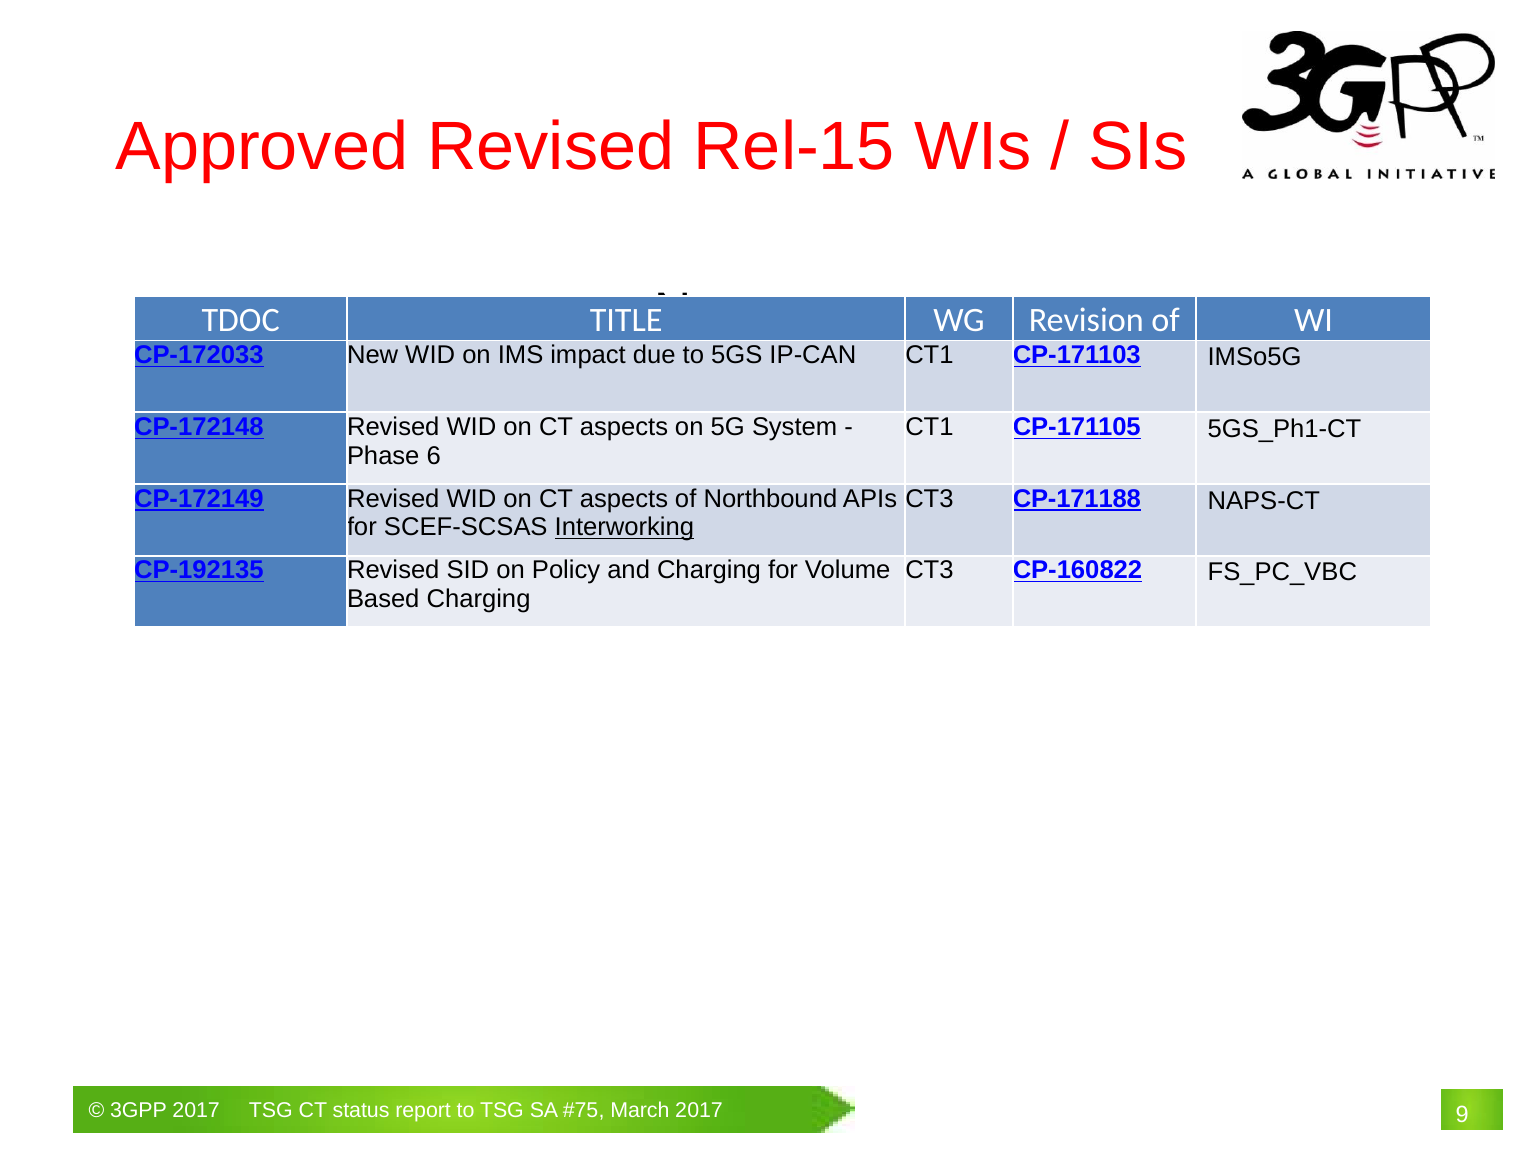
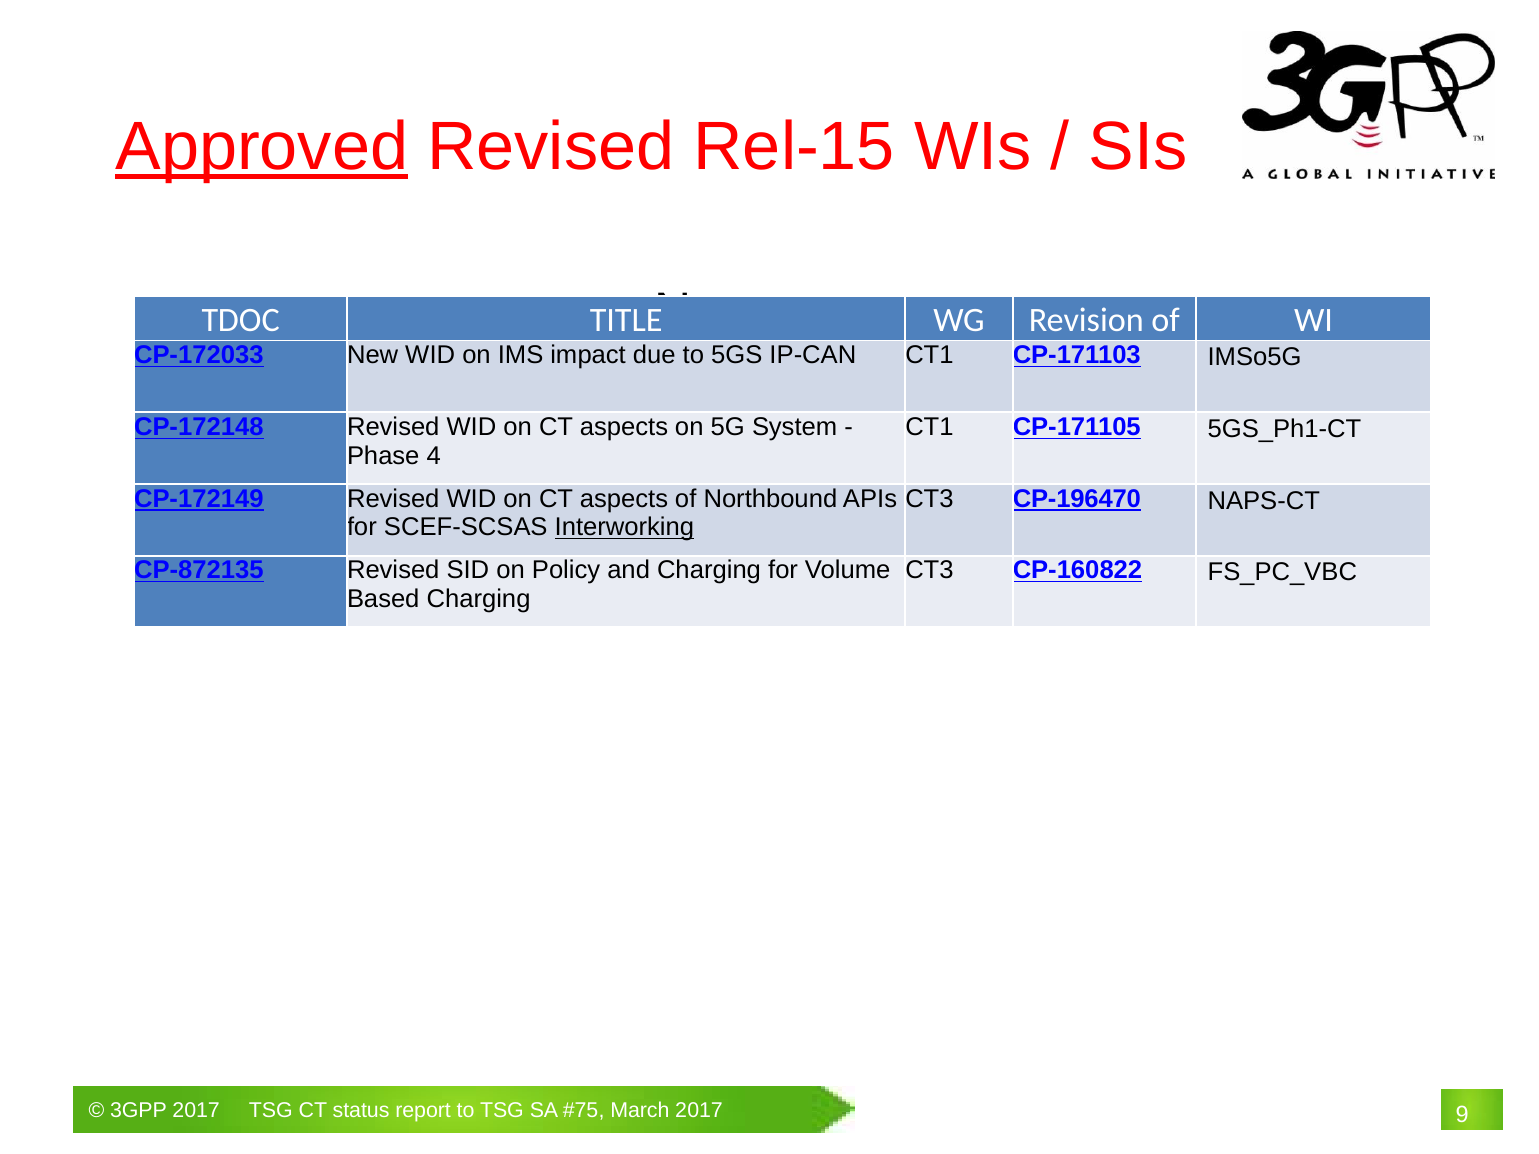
Approved underline: none -> present (262, 147)
6: 6 -> 4 (434, 456)
CP-171188: CP-171188 -> CP-196470 (1077, 499)
CP-192135: CP-192135 -> CP-872135 (199, 571)
